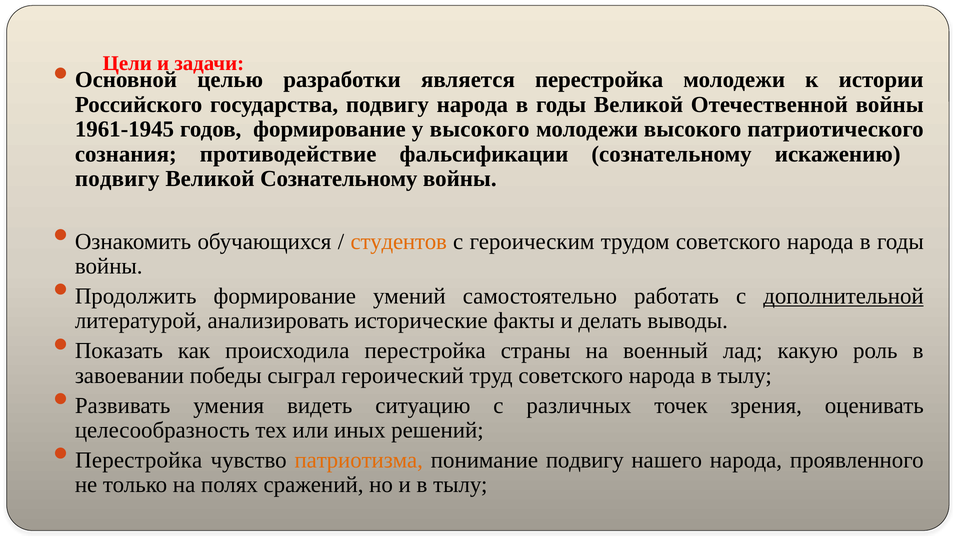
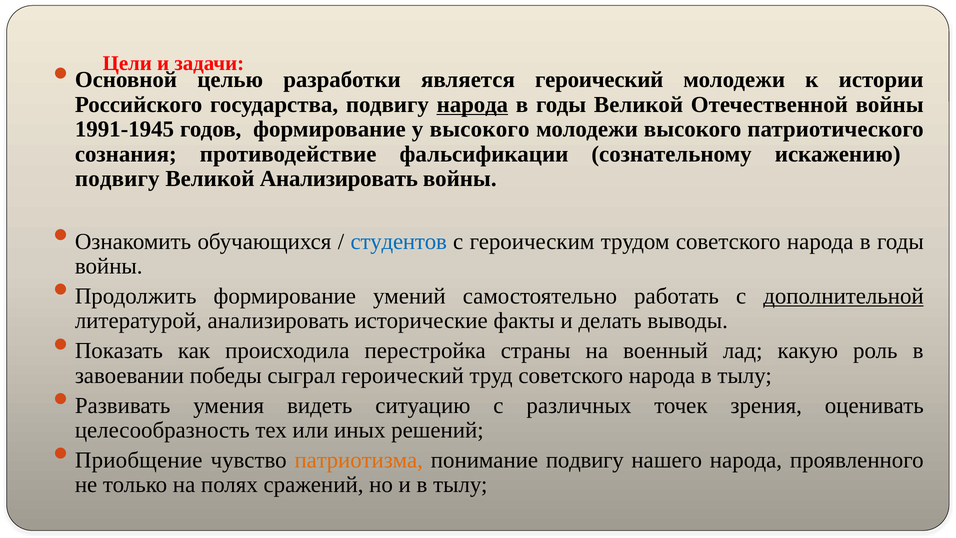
является перестройка: перестройка -> героический (599, 80)
народа underline: none -> present (472, 105)
1961-1945: 1961-1945 -> 1991-1945 (124, 129)
Великой Сознательному: Сознательному -> Анализировать (339, 179)
студентов colour: orange -> blue (399, 241)
Перестройка: Перестройка -> Приобщение (139, 460)
